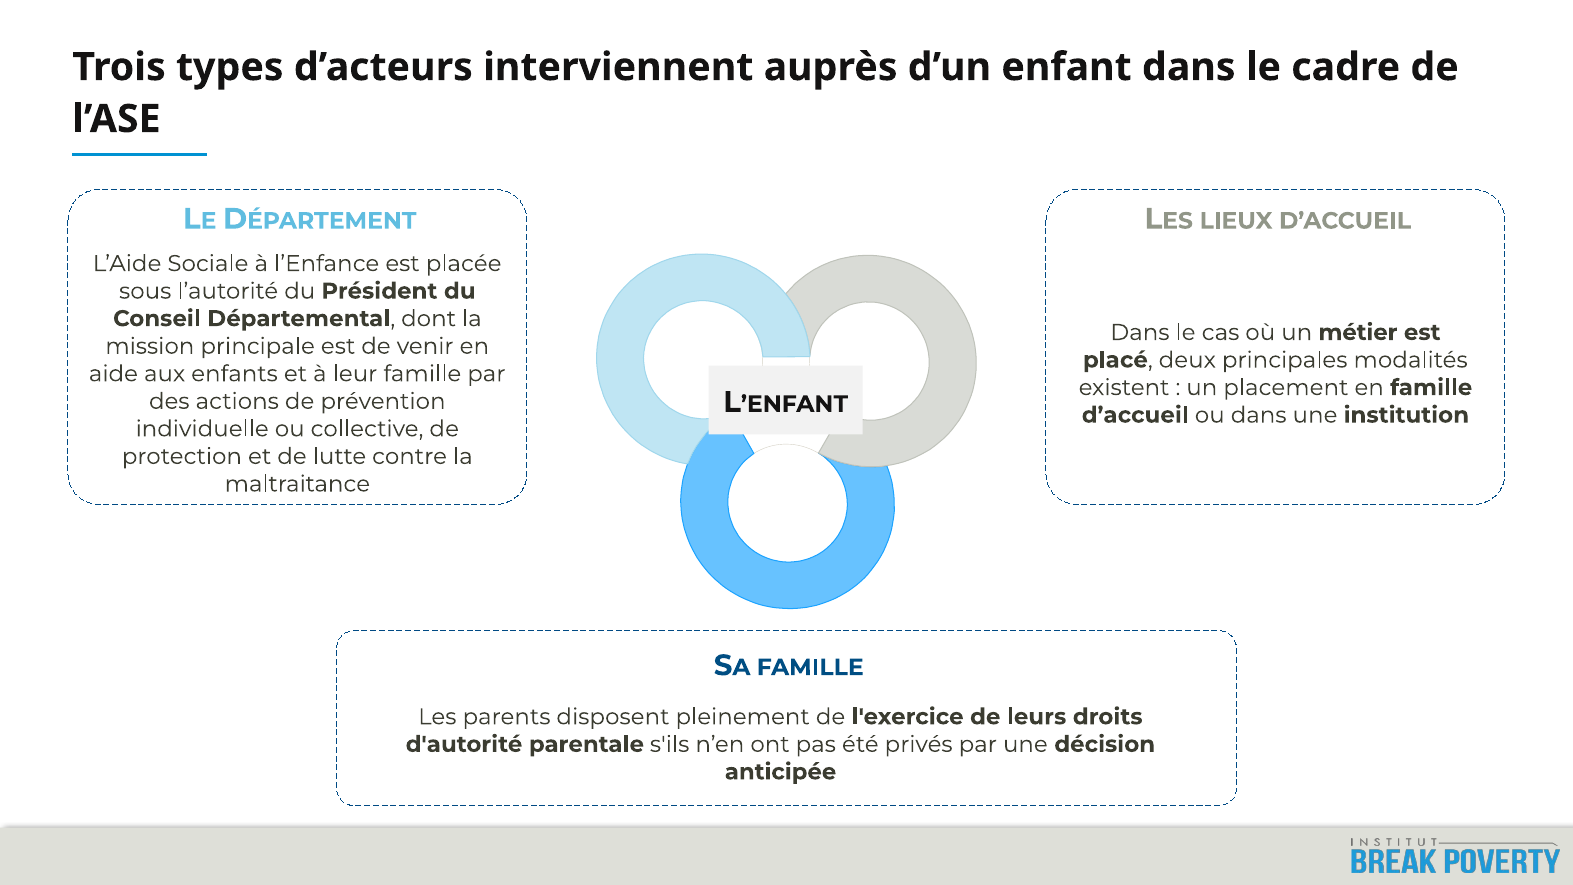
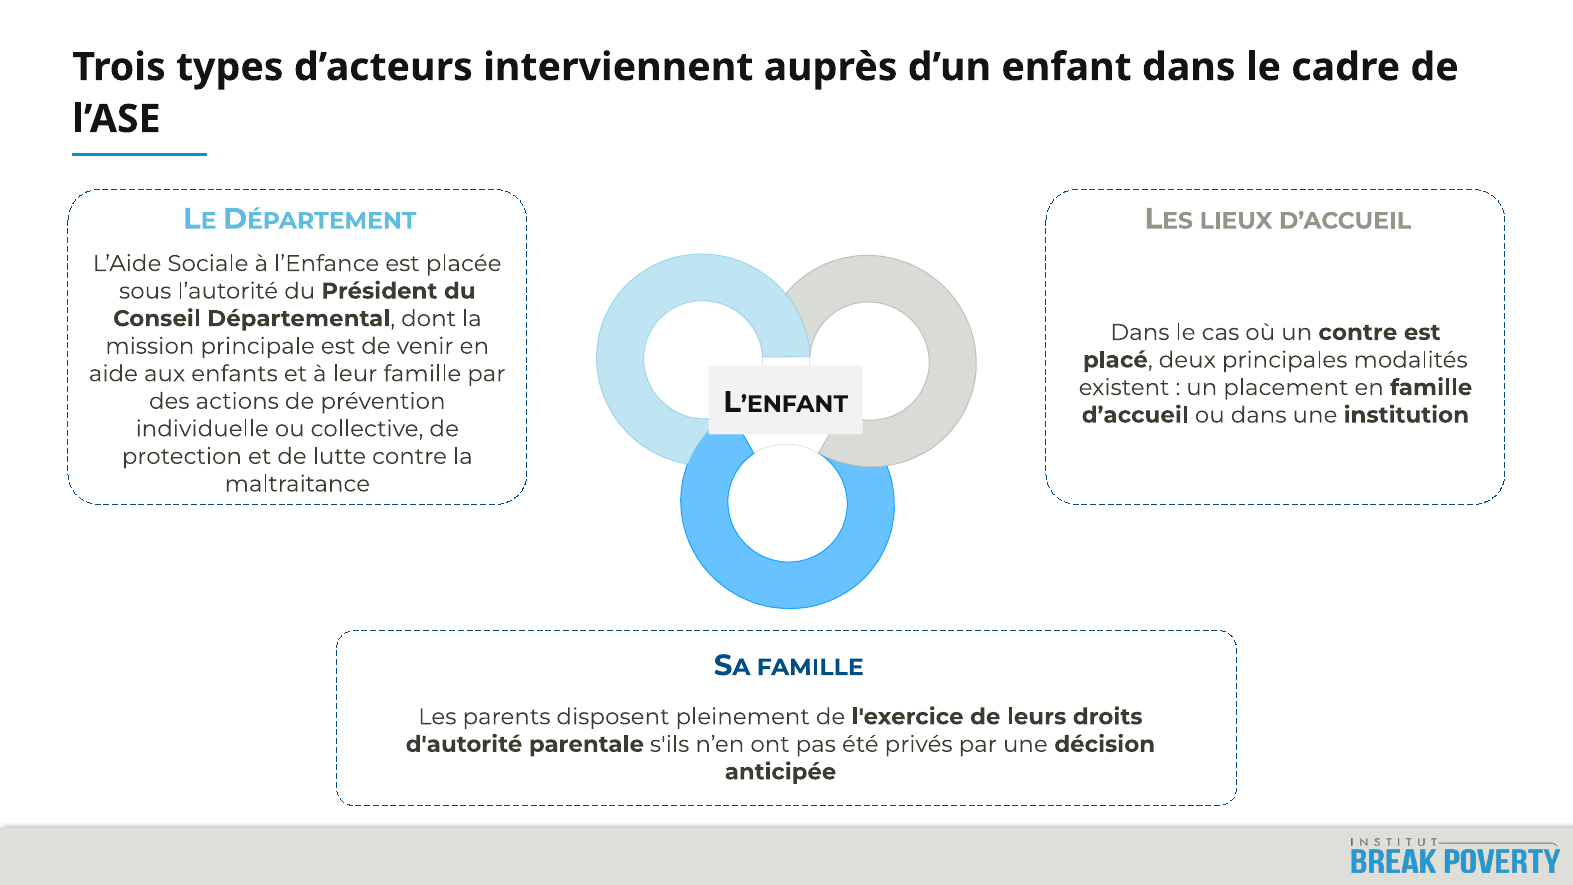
un métier: métier -> contre (1358, 332)
